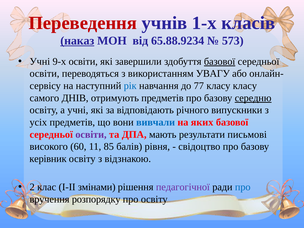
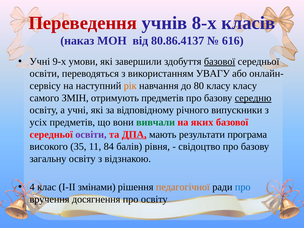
1-х: 1-х -> 8-х (204, 23)
наказ underline: present -> none (77, 41)
65.88.9234: 65.88.9234 -> 80.86.4137 (178, 41)
573: 573 -> 616 (233, 41)
9-х освіти: освіти -> умови (83, 61)
рік colour: blue -> orange (130, 86)
77: 77 -> 80 (199, 86)
ДНІВ: ДНІВ -> ЗМІН (75, 98)
відповідають: відповідають -> відповідному (145, 110)
вивчали colour: blue -> green (156, 122)
ДПА underline: none -> present (134, 134)
письмові: письмові -> програма (247, 134)
60: 60 -> 35 (78, 147)
85: 85 -> 84 (109, 147)
керівник: керівник -> загальну (48, 159)
2: 2 -> 4 (32, 187)
педагогічної colour: purple -> orange (183, 187)
розпорядку: розпорядку -> досягнення (96, 199)
